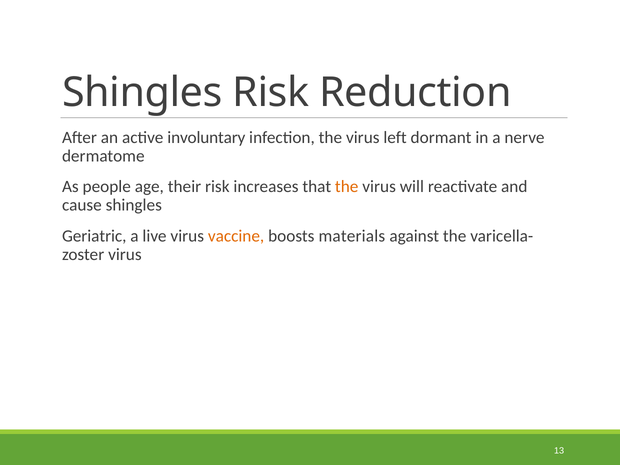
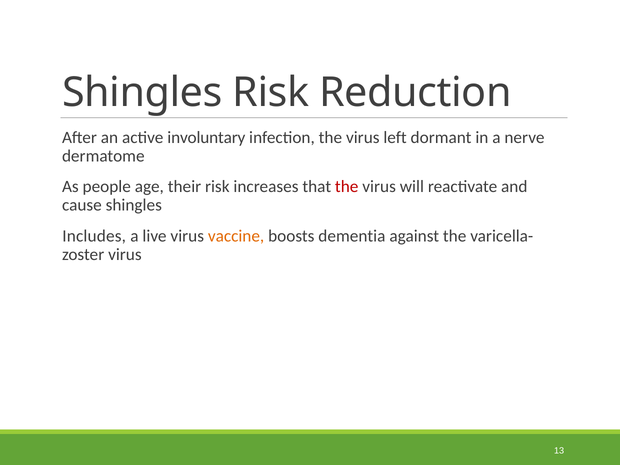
the colour: orange -> red (347, 187)
Geriatric: Geriatric -> Includes (94, 236)
materials: materials -> dementia (352, 236)
